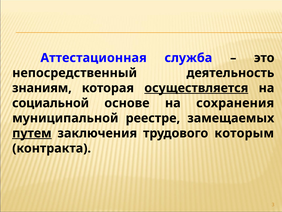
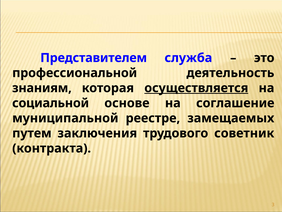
Аттестационная: Аттестационная -> Представителем (94, 58)
непосредственный: непосредственный -> профессиональной (75, 73)
сохранения: сохранения -> соглашение (235, 103)
путем underline: present -> none (32, 133)
которым: которым -> советник (244, 133)
